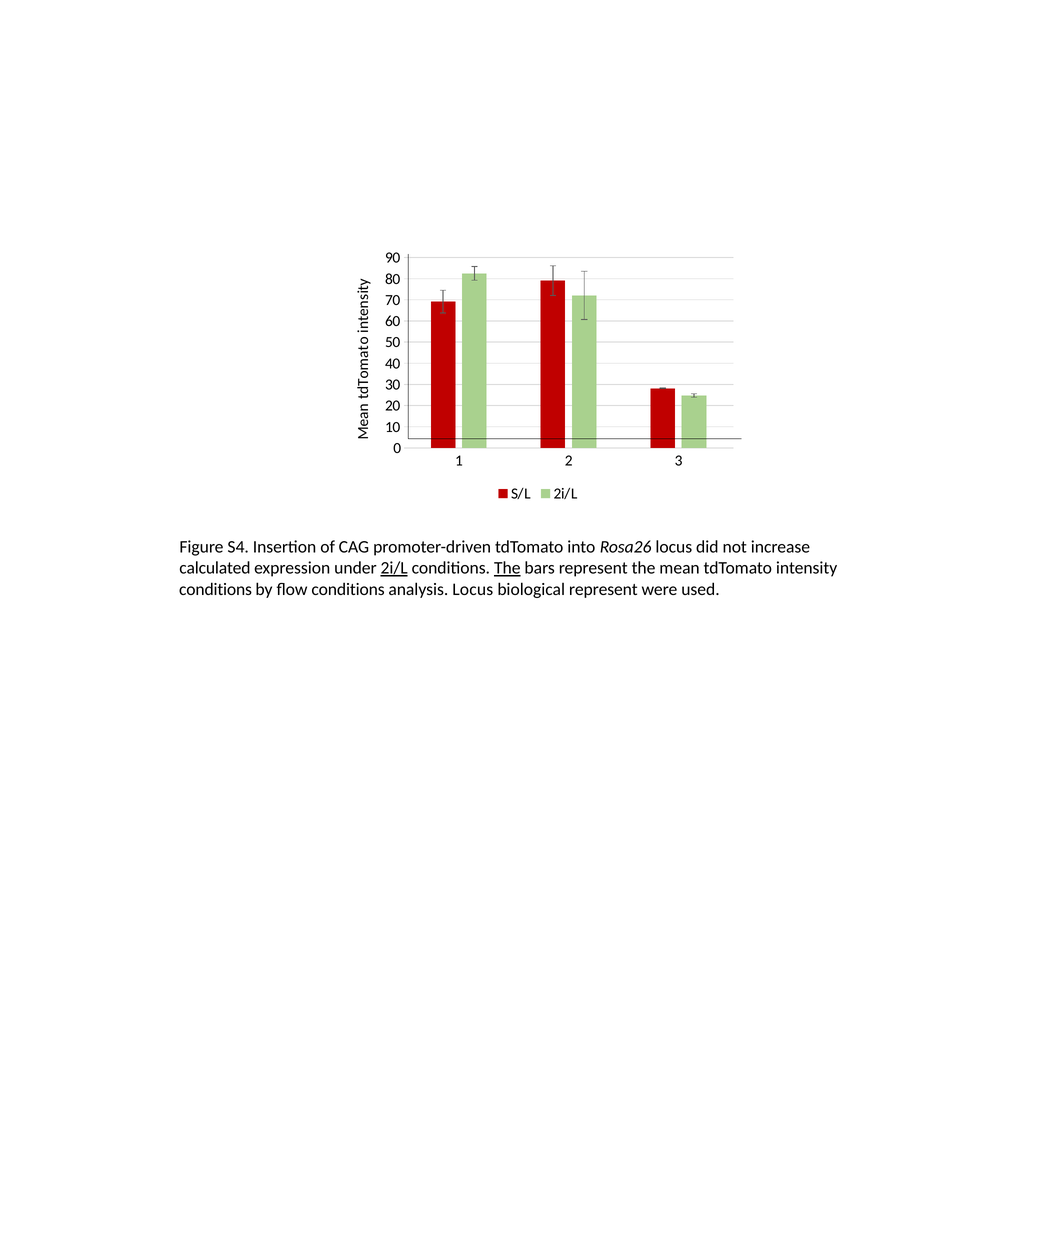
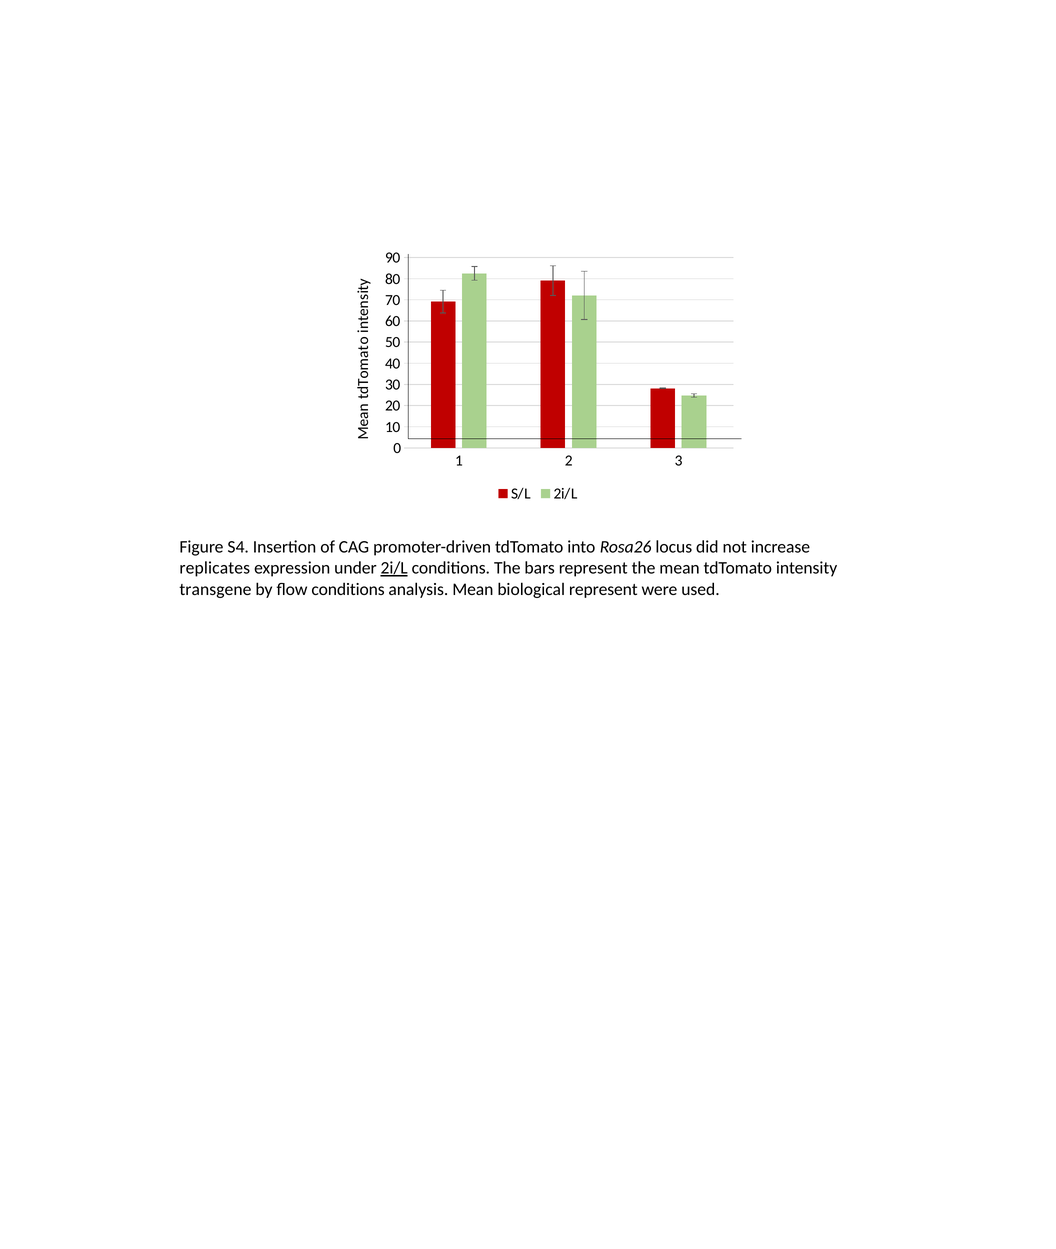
calculated: calculated -> replicates (215, 568)
The underline: present -> none (507, 568)
conditions: conditions -> transgene (215, 589)
analysis Locus: Locus -> Mean (473, 589)
